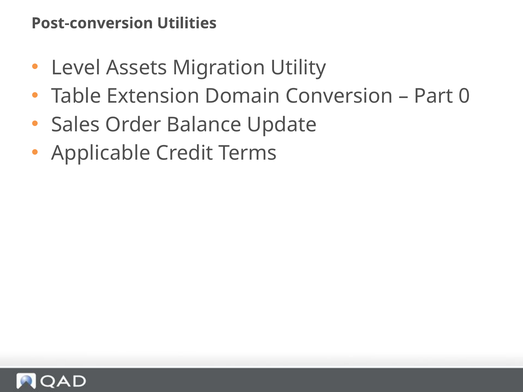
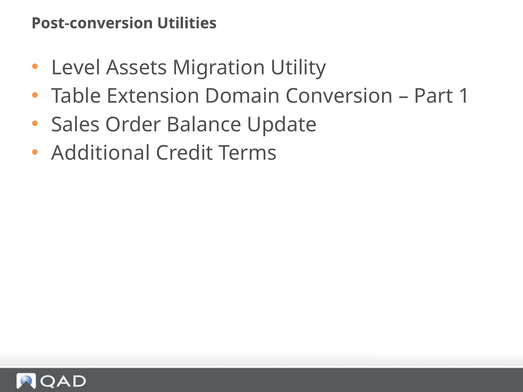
0: 0 -> 1 (464, 96)
Applicable: Applicable -> Additional (101, 153)
